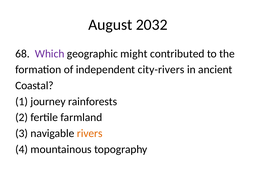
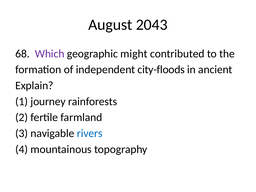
2032: 2032 -> 2043 (152, 25)
city-rivers: city-rivers -> city-floods (161, 70)
Coastal: Coastal -> Explain (34, 86)
rivers colour: orange -> blue (90, 133)
